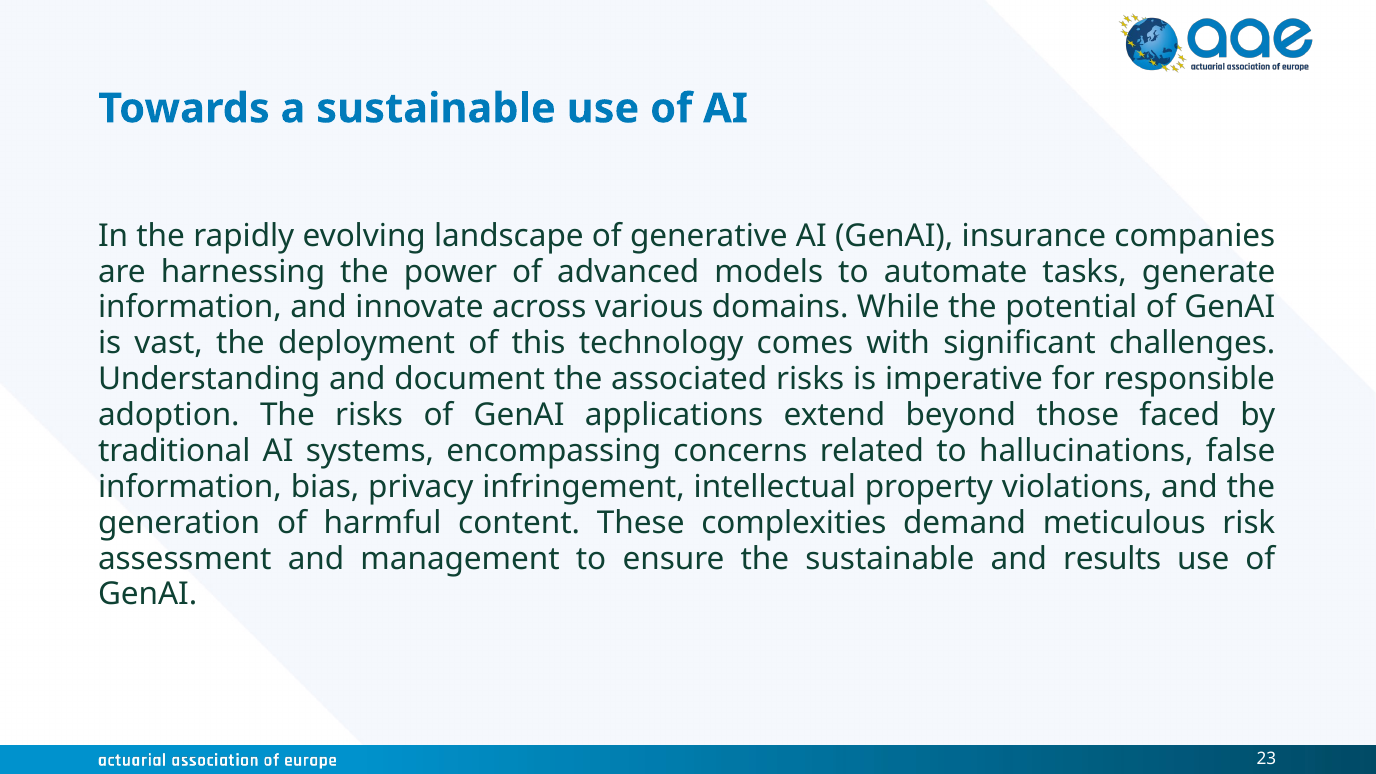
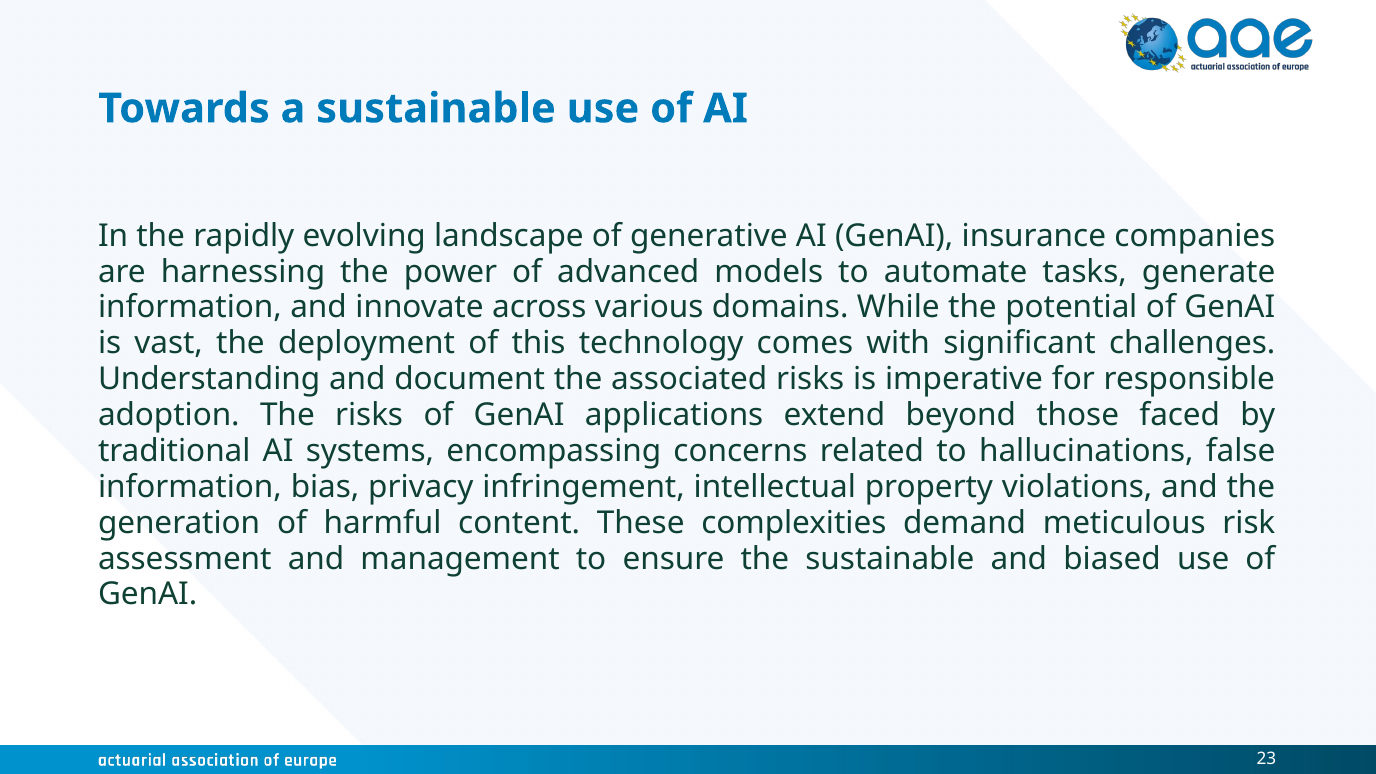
results: results -> biased (1112, 559)
